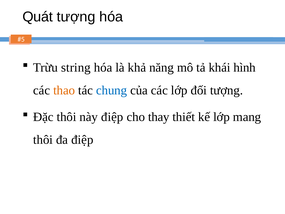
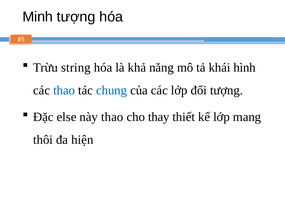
Quát: Quát -> Minh (38, 17)
thao colour: orange -> blue (64, 90)
Đặc thôi: thôi -> else (67, 117)
này điệp: điệp -> thao (112, 117)
đa điệp: điệp -> hiện (82, 140)
